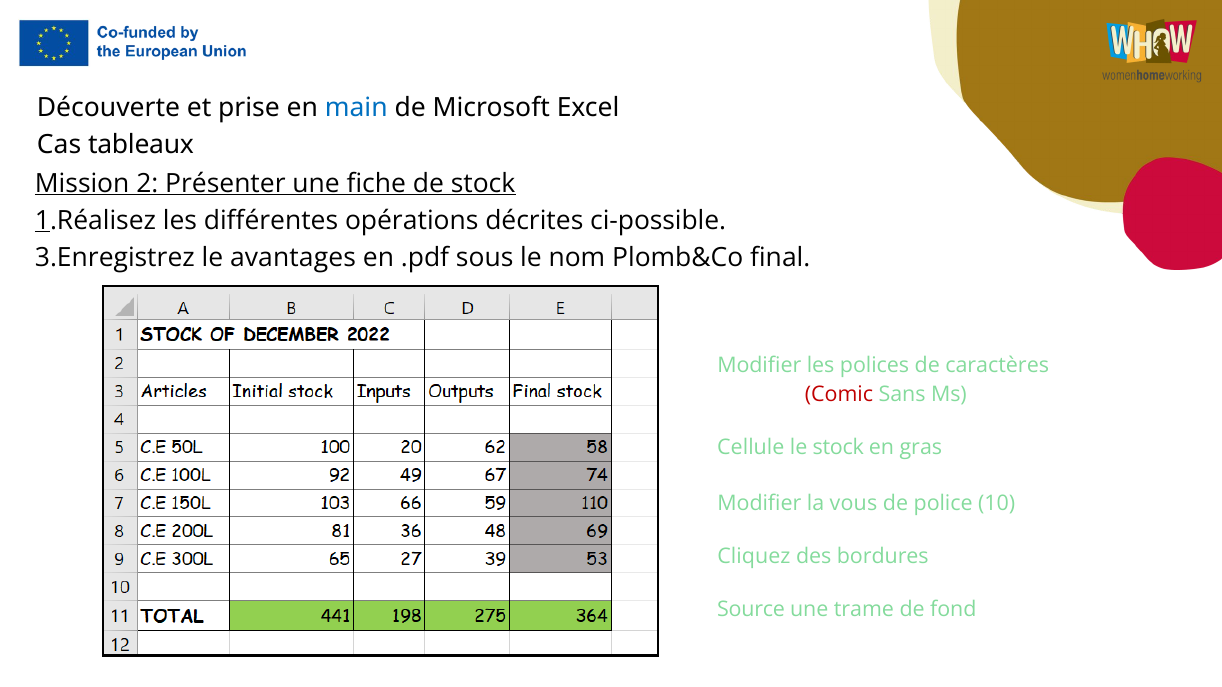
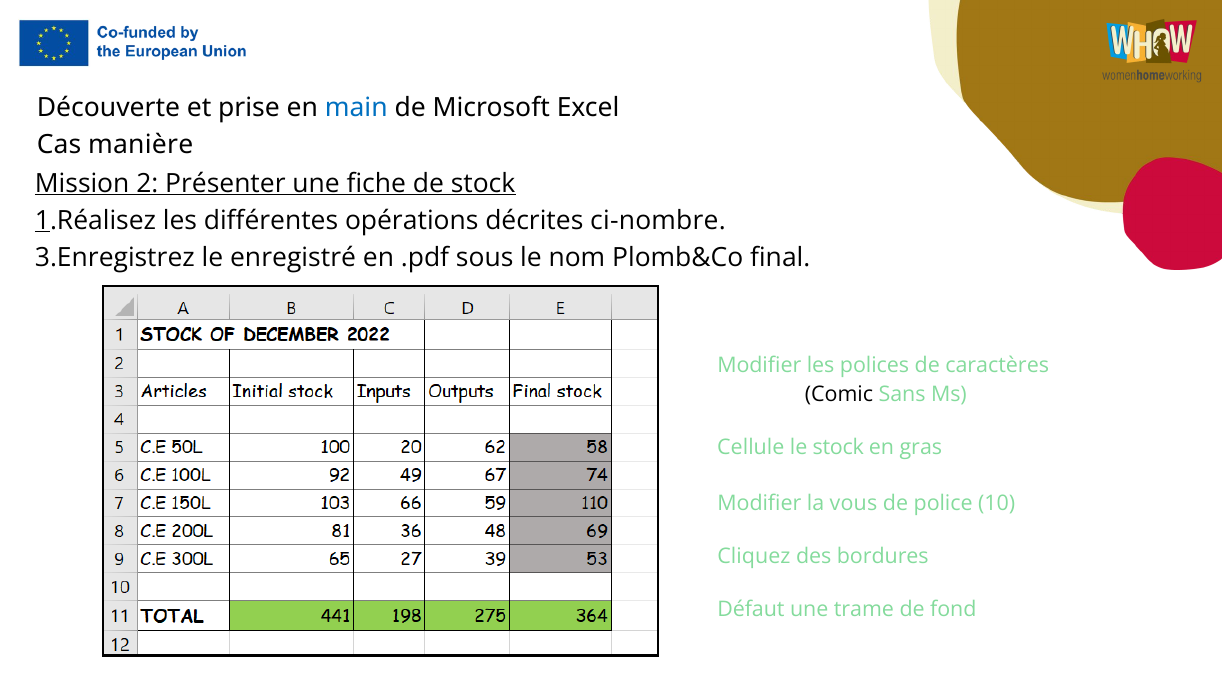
tableaux: tableaux -> manière (141, 145)
ci-possible: ci-possible -> ci-nombre (658, 221)
avantages: avantages -> enregistré (293, 258)
Comic colour: red -> black (839, 395)
Source: Source -> Défaut (751, 609)
